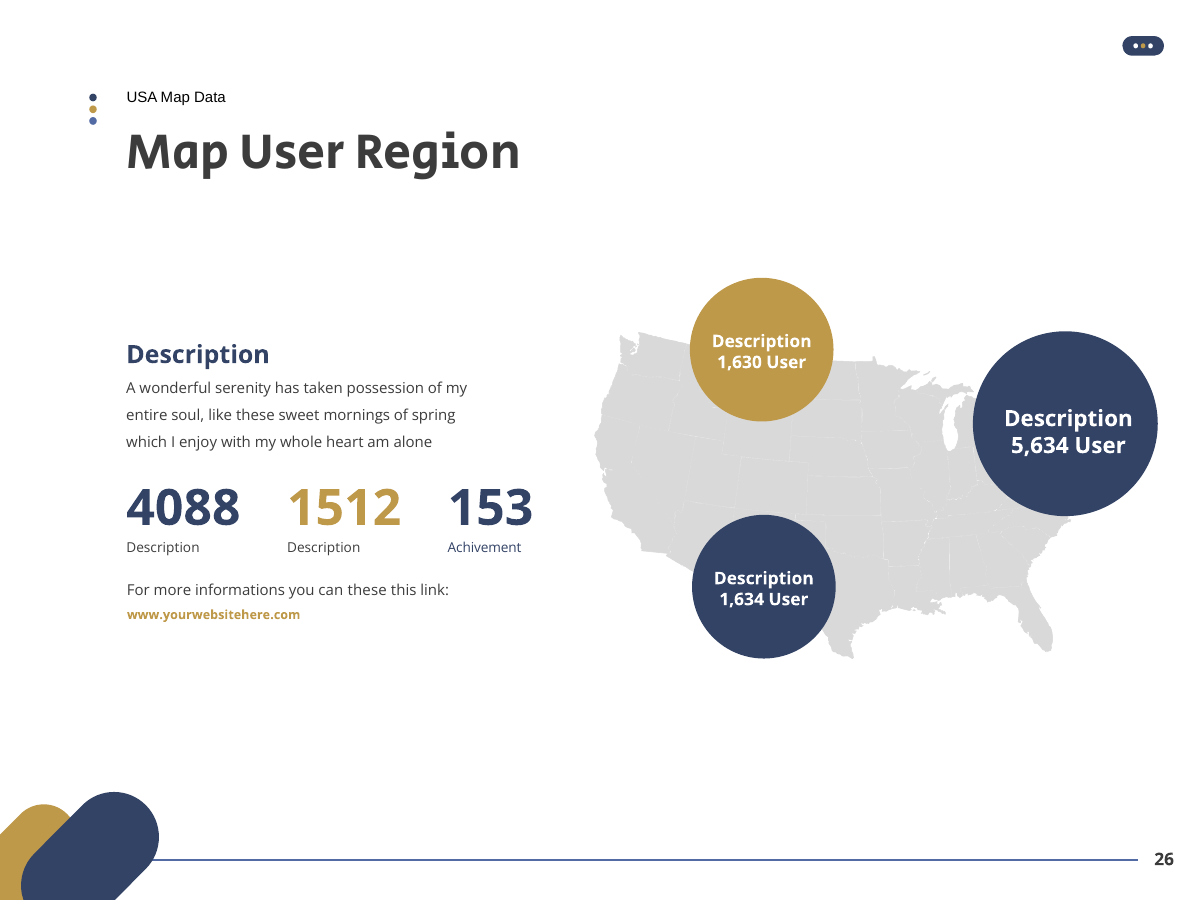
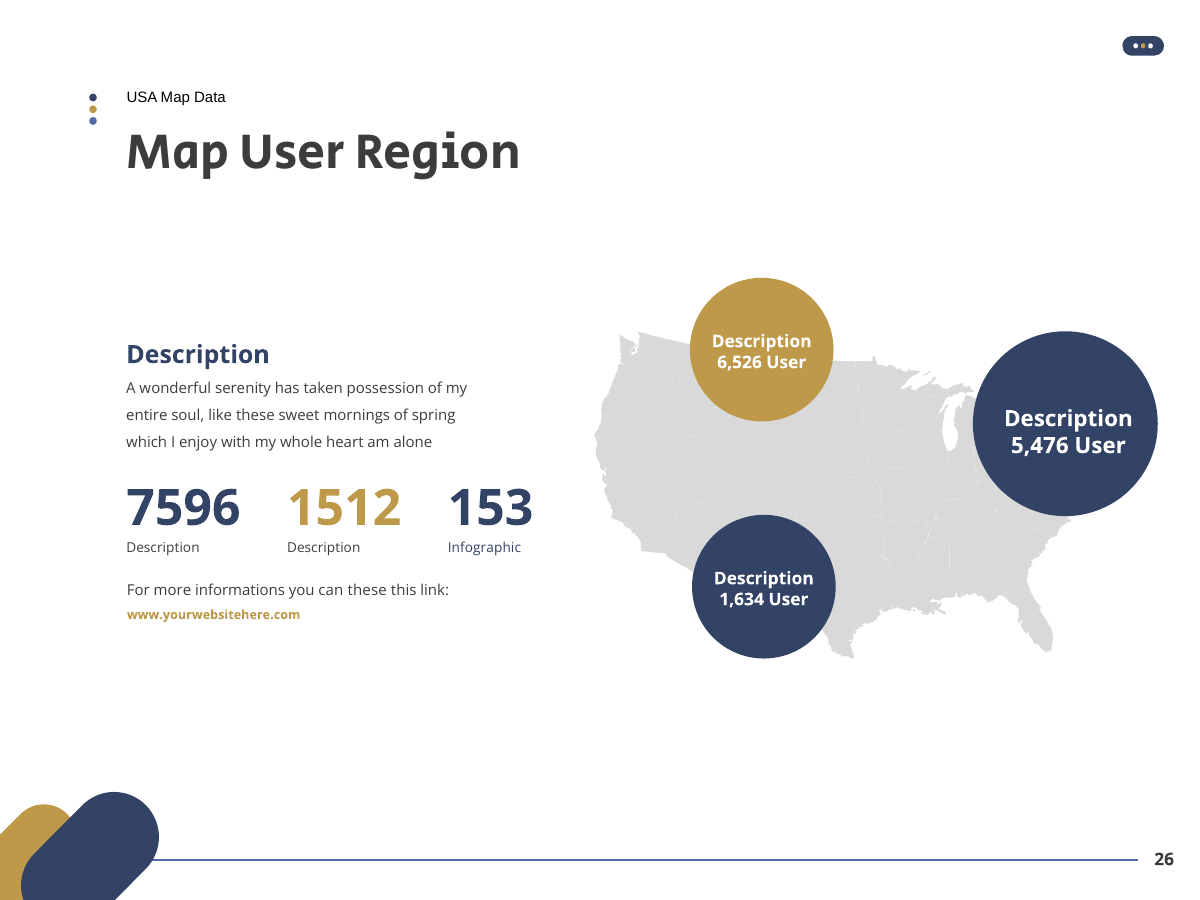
1,630: 1,630 -> 6,526 (740, 362)
5,634: 5,634 -> 5,476 (1040, 446)
4088: 4088 -> 7596 (183, 508)
Achivement: Achivement -> Infographic (484, 548)
